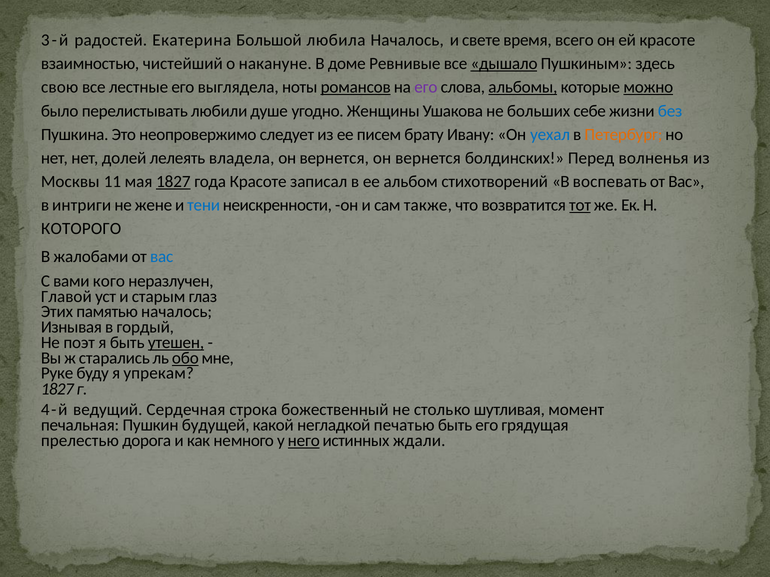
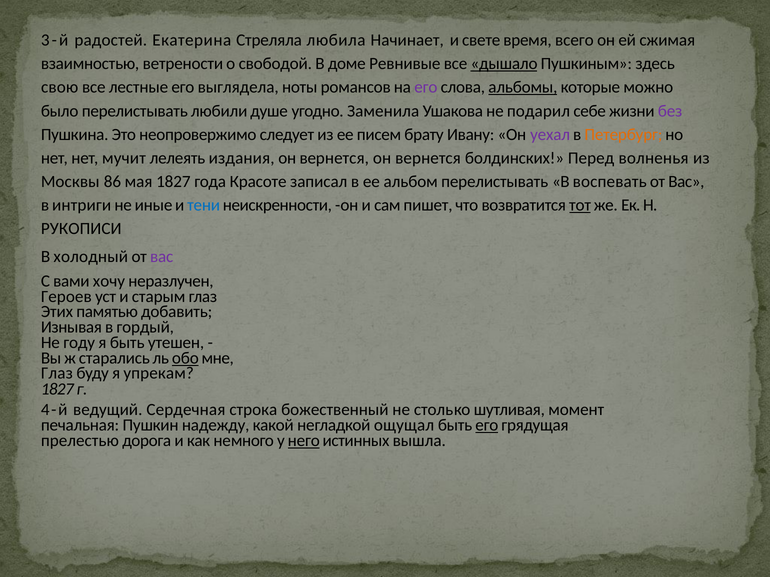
Большой: Большой -> Стреляла (269, 40)
любила Началось: Началось -> Начинает (407, 40)
ей красоте: красоте -> сжимая (667, 40)
чистейший: чистейший -> ветрености (183, 64)
накануне: накануне -> свободой (275, 64)
романсов underline: present -> none (356, 87)
можно underline: present -> none (648, 87)
Женщины: Женщины -> Заменила (383, 111)
больших: больших -> подарил (538, 111)
без colour: blue -> purple (670, 111)
уехал colour: blue -> purple (550, 135)
долей: долей -> мучит (124, 158)
владела: владела -> издания (242, 158)
11: 11 -> 86 (112, 182)
1827 underline: present -> none (173, 182)
альбом стихотворений: стихотворений -> перелистывать (495, 182)
жене: жене -> иные (154, 205)
также: также -> пишет (428, 205)
КОТОРОГО: КОТОРОГО -> РУКОПИСИ (81, 229)
жалобами: жалобами -> холодный (91, 257)
вас colour: blue -> purple (162, 257)
кого: кого -> хочу (109, 281)
Главой: Главой -> Героев (66, 297)
памятью началось: началось -> добавить (177, 312)
поэт: поэт -> году (79, 343)
утешен underline: present -> none (176, 343)
Руке: Руке -> Глаз (57, 374)
будущей: будущей -> надежду (216, 426)
печатью: печатью -> ощущал (404, 426)
его underline: none -> present (487, 426)
ждали: ждали -> вышла (419, 441)
